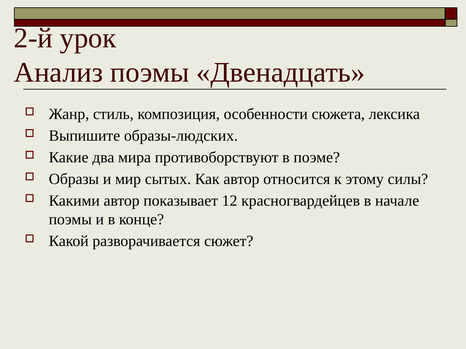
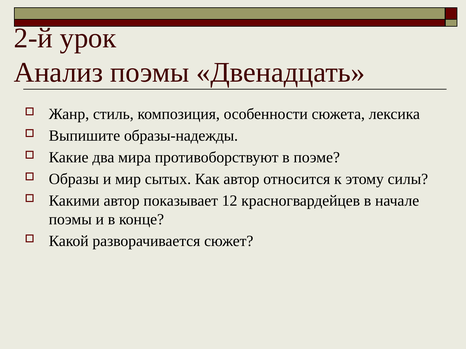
образы-людских: образы-людских -> образы-надежды (181, 136)
